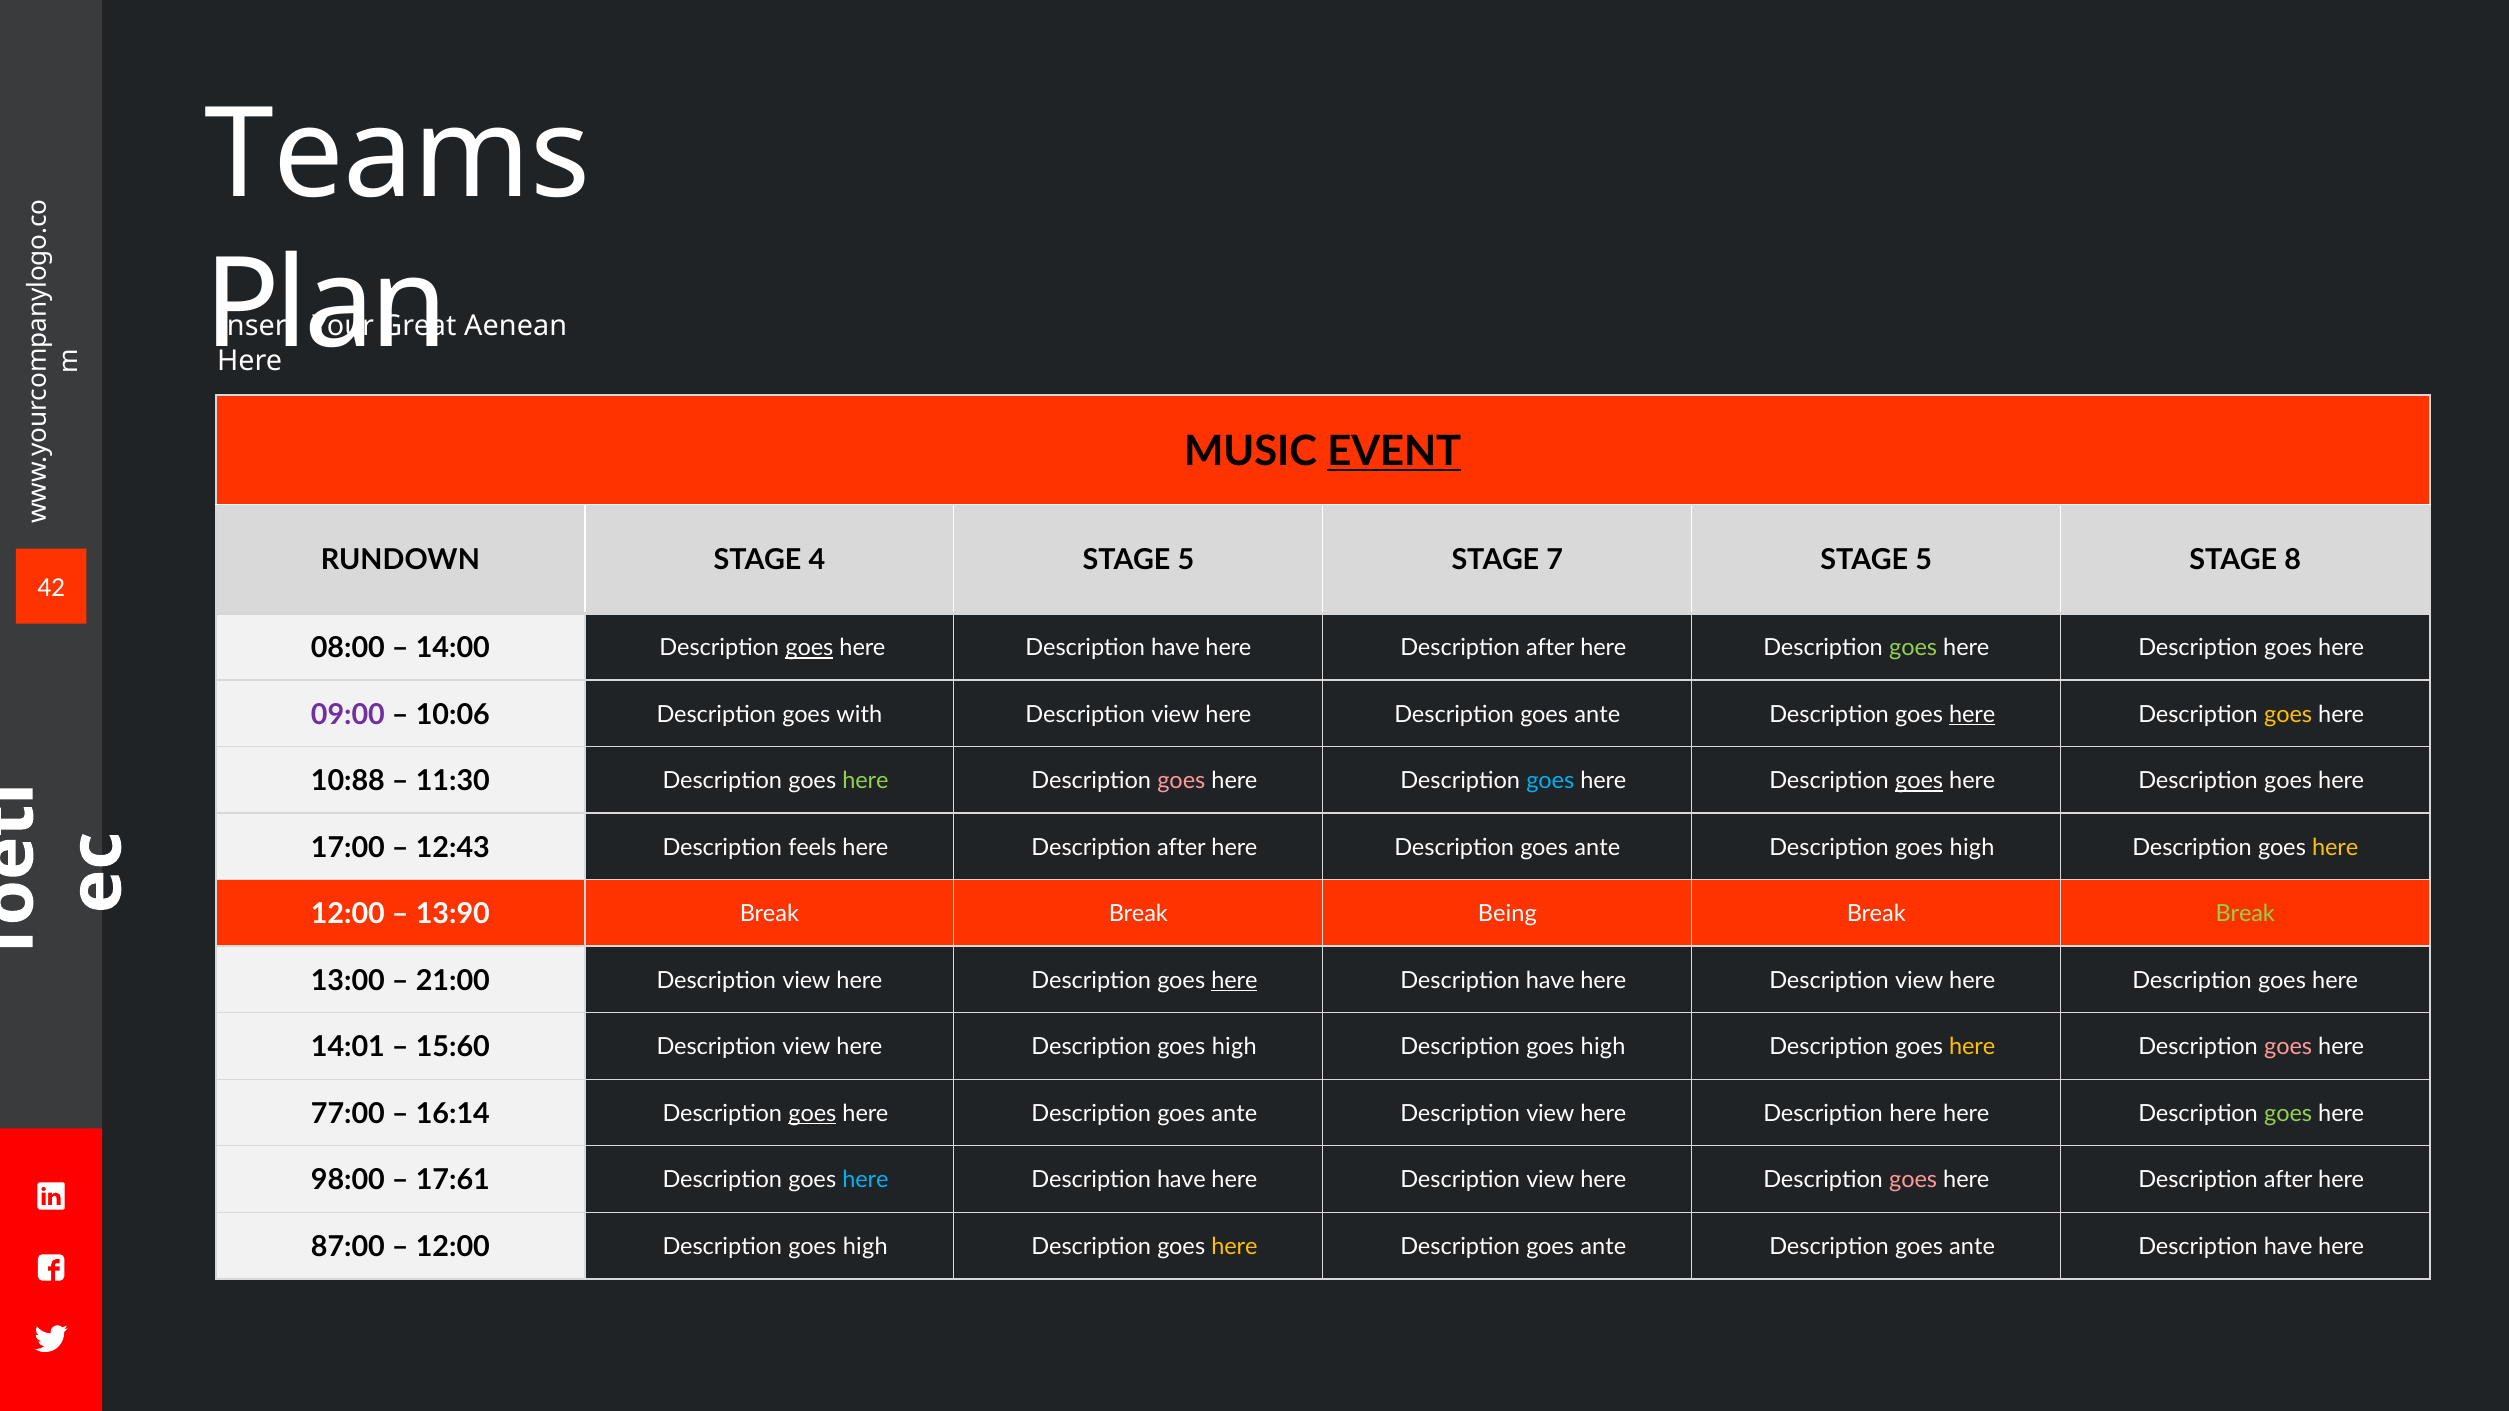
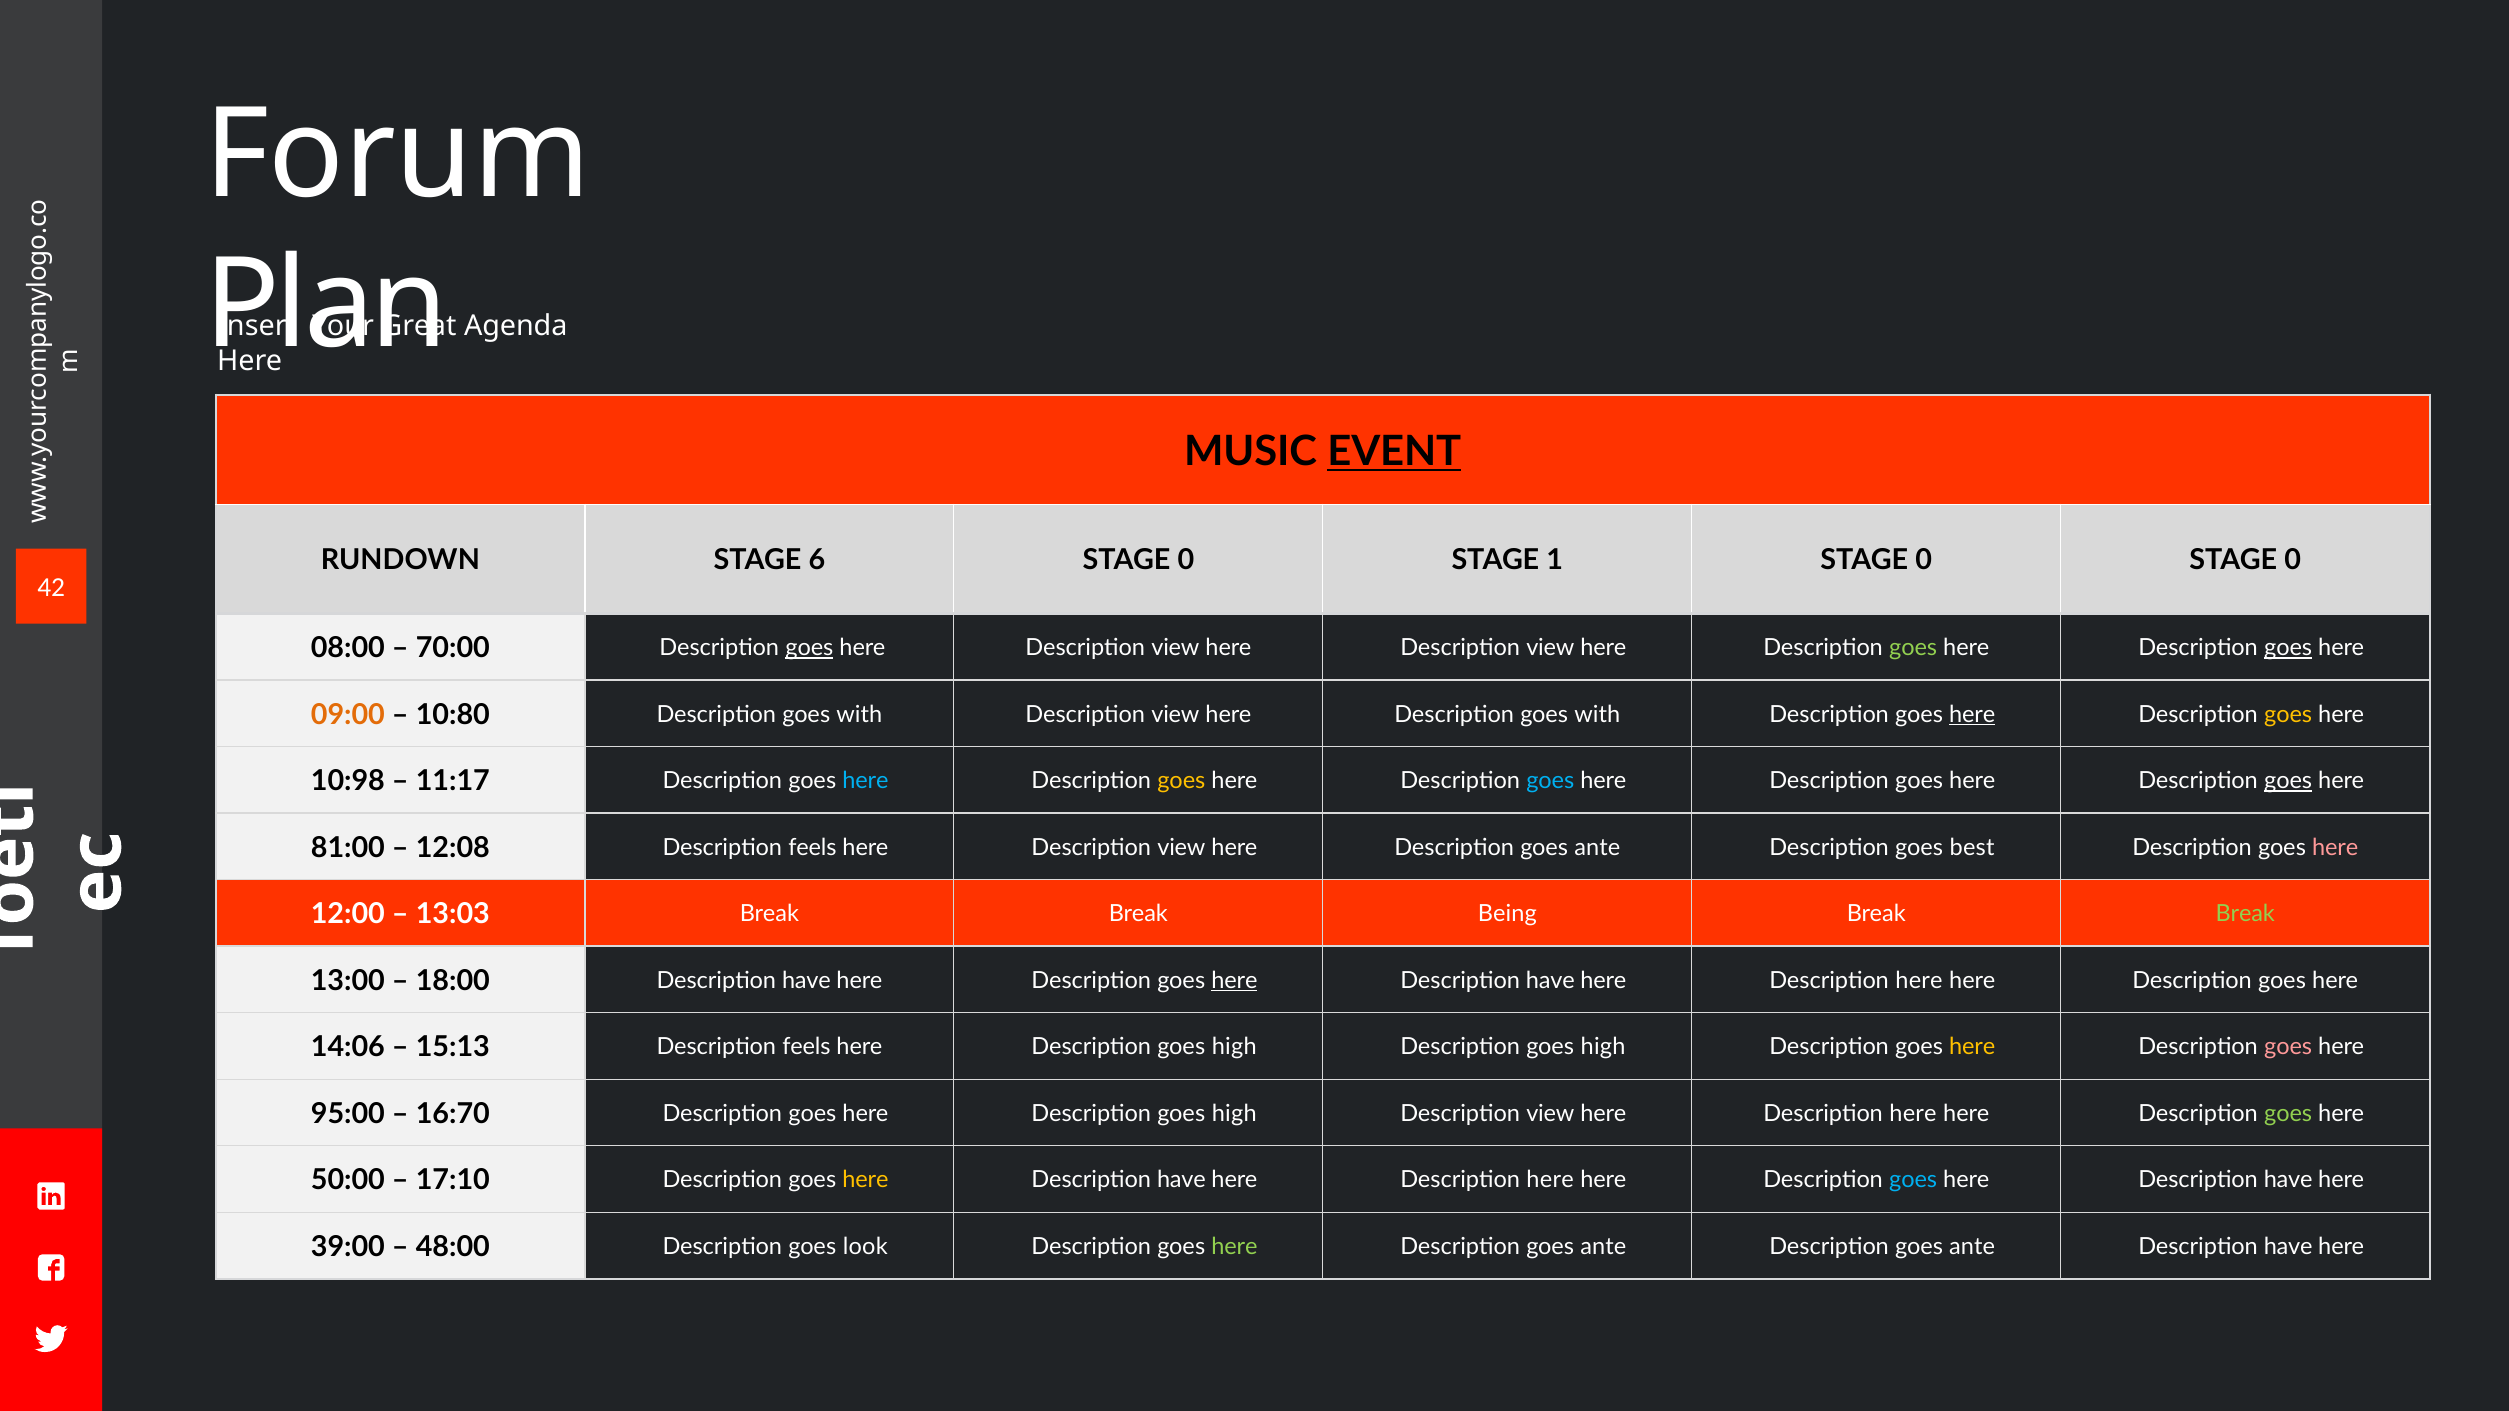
Teams: Teams -> Forum (397, 155)
Aenean: Aenean -> Agenda (516, 326)
4: 4 -> 6 (817, 561)
5: 5 -> 0 (1186, 561)
7: 7 -> 1 (1555, 561)
5: 5 -> 0 (1924, 561)
8: 8 -> 0 (2293, 561)
14:00: 14:00 -> 70:00 (453, 649)
have: have -> view (1175, 648)
after: after -> view (1550, 648)
goes underline: none -> present (2288, 648)
09:00 colour: purple -> orange (348, 715)
10:06: 10:06 -> 10:80 (453, 715)
ante: ante -> with (1597, 715)
10:88: 10:88 -> 10:98 (348, 782)
11:30: 11:30 -> 11:17 (453, 782)
here colour: light green -> light blue (865, 781)
goes colour: pink -> yellow (1181, 781)
goes underline: present -> none (1919, 781)
goes underline: none -> present (2288, 781)
17:00: 17:00 -> 81:00 (348, 848)
12:43: 12:43 -> 12:08 (453, 848)
after: after -> view (1181, 848)
high: high -> best (1972, 848)
here colour: yellow -> pink (2335, 848)
13:90: 13:90 -> 13:03 (453, 915)
21:00: 21:00 -> 18:00 (453, 981)
view: view -> have (806, 981)
view: view -> here (1919, 981)
14:01: 14:01 -> 14:06 (348, 1048)
15:60: 15:60 -> 15:13 (453, 1048)
view: view -> feels (806, 1047)
77:00: 77:00 -> 95:00 (348, 1114)
16:14: 16:14 -> 16:70 (453, 1114)
goes underline: present -> none (812, 1114)
ante: ante -> high (1234, 1114)
98:00: 98:00 -> 50:00 (348, 1181)
17:61: 17:61 -> 17:10 (453, 1181)
here colour: light blue -> yellow (865, 1180)
view: view -> here (1550, 1180)
goes colour: pink -> light blue (1913, 1180)
after: after -> have (2288, 1180)
87:00: 87:00 -> 39:00 (348, 1247)
12:00: 12:00 -> 48:00 (453, 1247)
high: high -> look (865, 1247)
here colour: yellow -> light green (1234, 1247)
